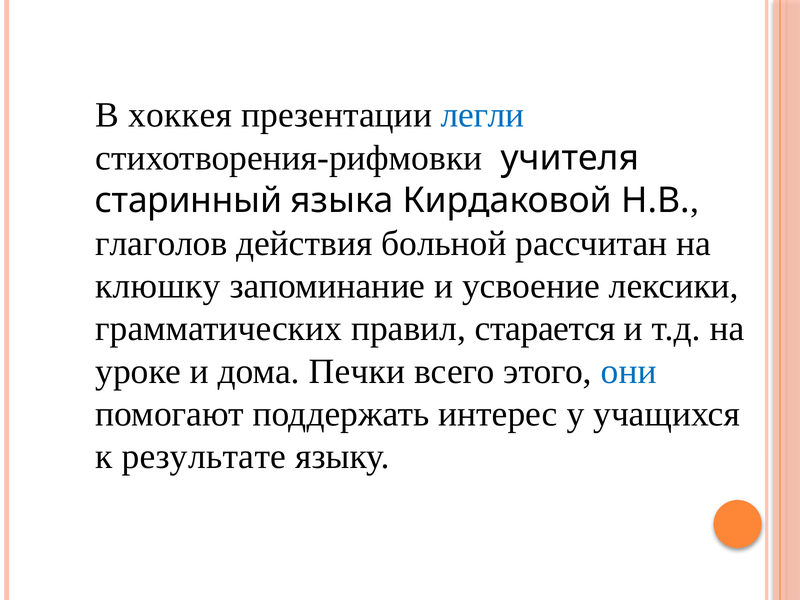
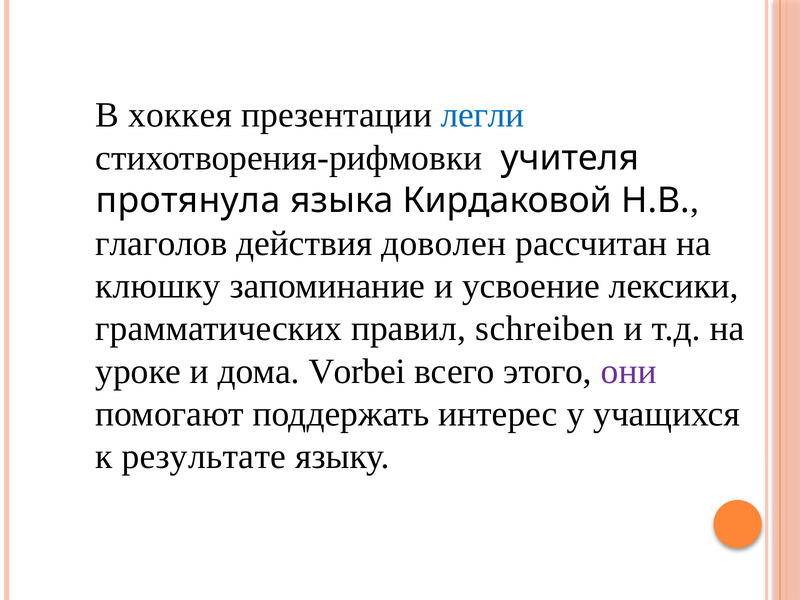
старинный: старинный -> протянула (188, 201)
больной: больной -> доволен (444, 243)
старается: старается -> schreiben (545, 329)
Печки: Печки -> Vorbei (357, 371)
они colour: blue -> purple (629, 371)
